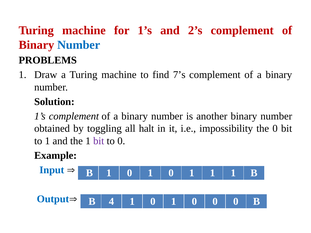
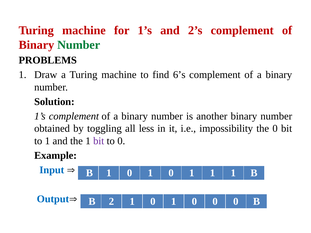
Number colour: blue -> green (79, 45)
7’s: 7’s -> 6’s (179, 75)
halt: halt -> less (147, 129)
4: 4 -> 2 (111, 202)
